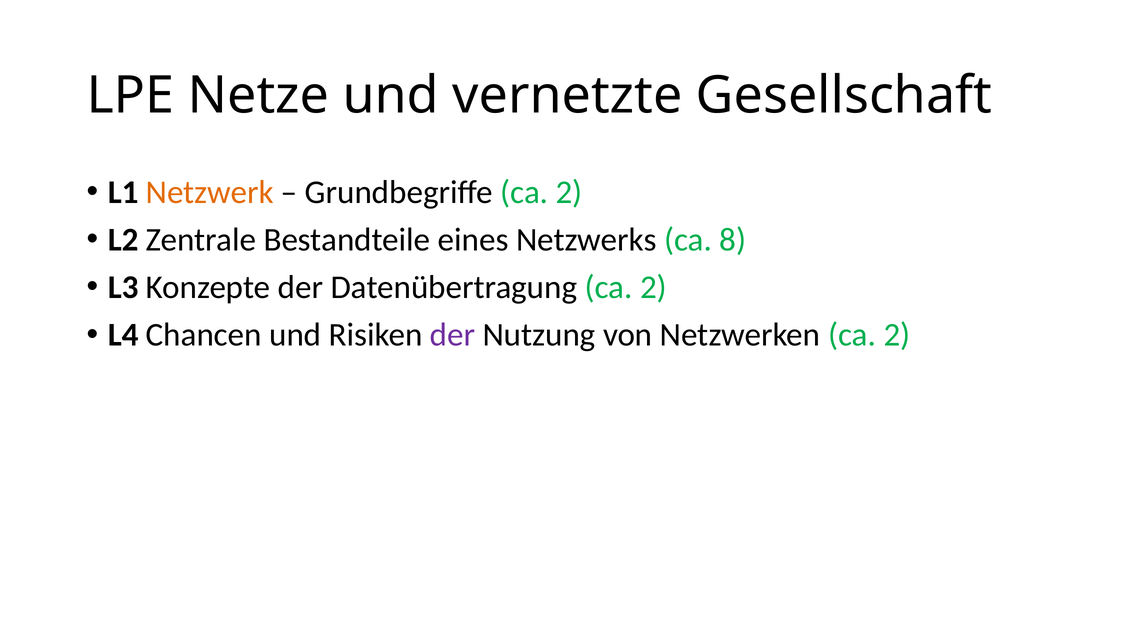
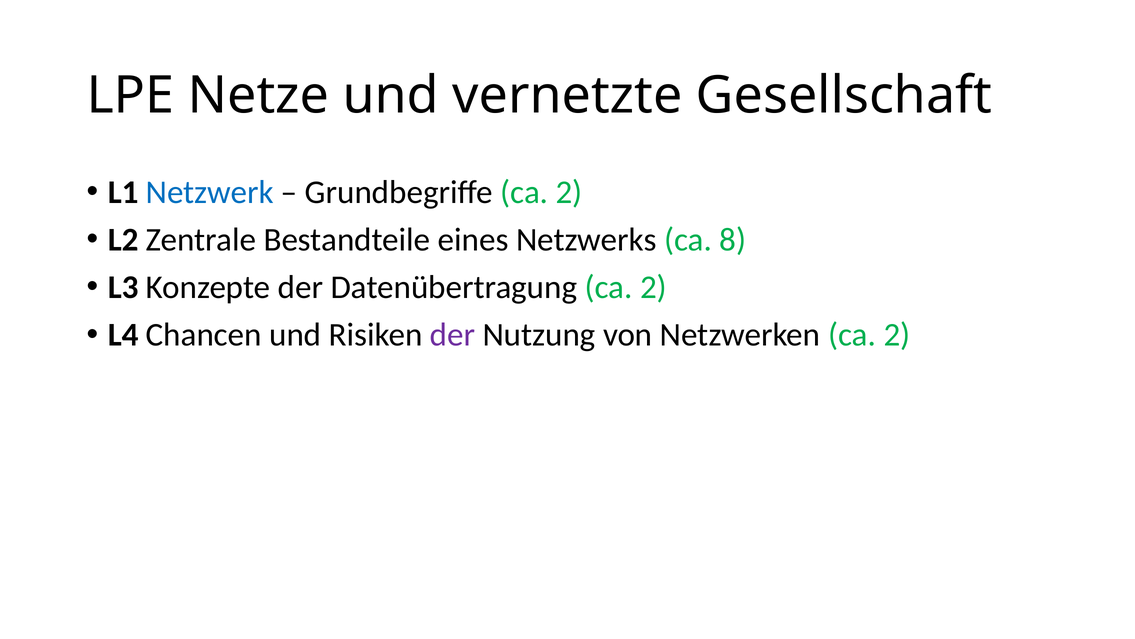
Netzwerk colour: orange -> blue (210, 192)
